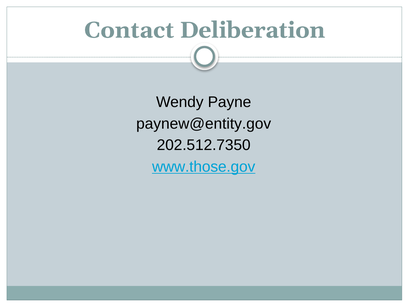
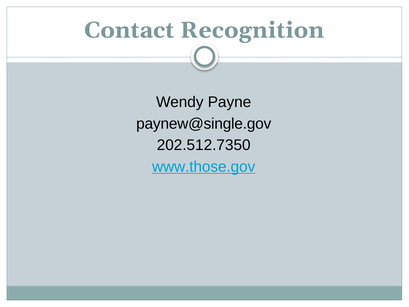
Deliberation: Deliberation -> Recognition (252, 30)
paynew@entity.gov: paynew@entity.gov -> paynew@single.gov (204, 124)
